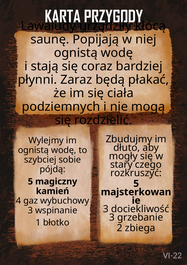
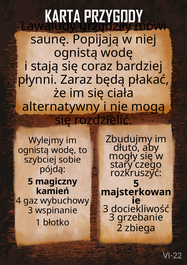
kłócą: kłócą -> mówi (150, 26)
podziemnych: podziemnych -> alternatywny (61, 107)
